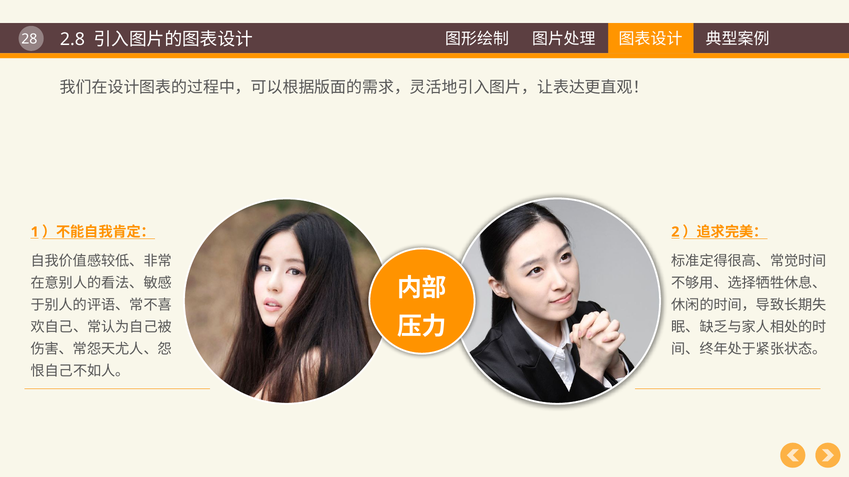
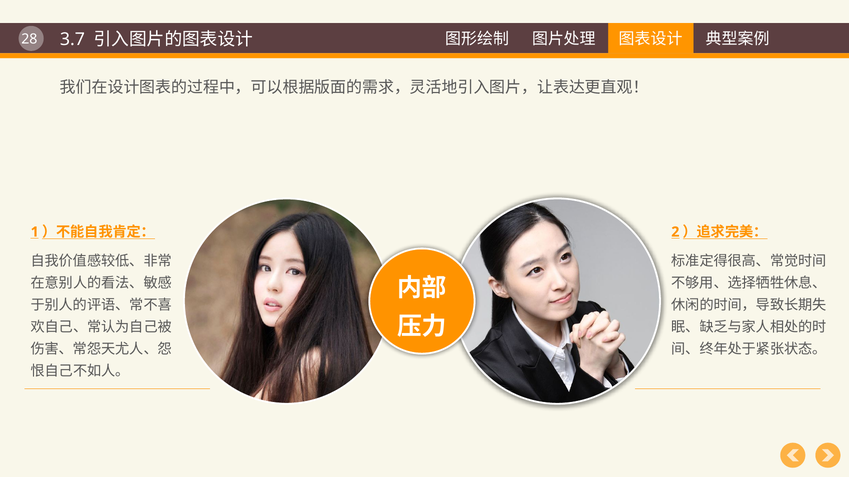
2.8: 2.8 -> 3.7 (72, 40)
